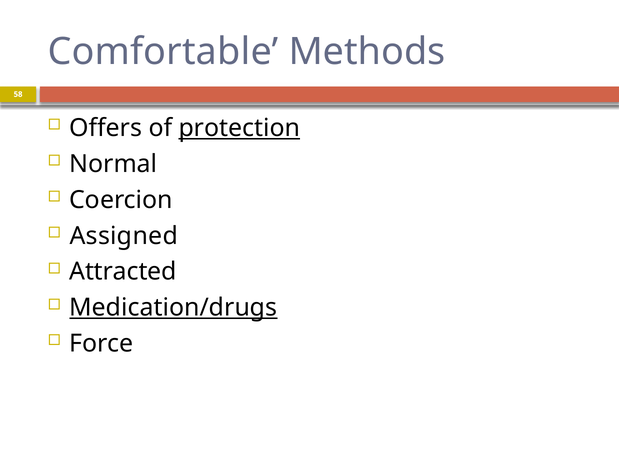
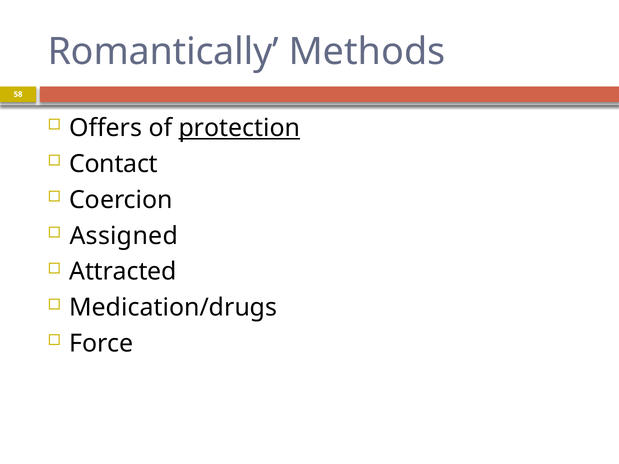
Comfortable: Comfortable -> Romantically (163, 52)
Normal: Normal -> Contact (113, 164)
Medication/drugs underline: present -> none (173, 308)
